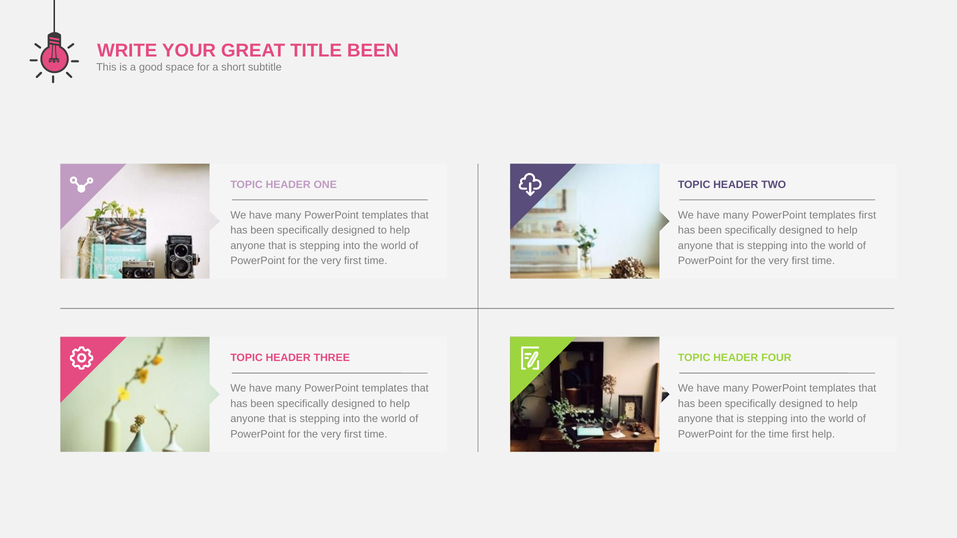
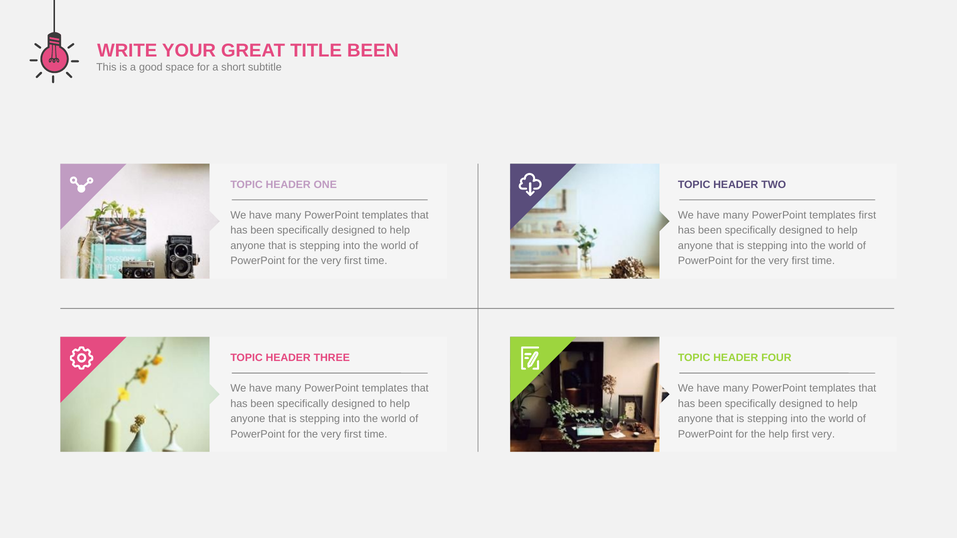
the time: time -> help (779, 434)
first help: help -> very (823, 434)
